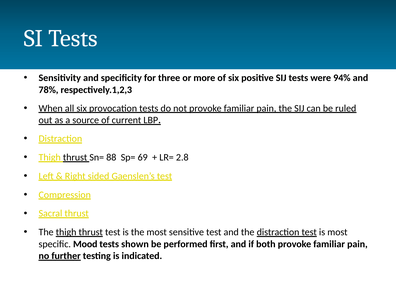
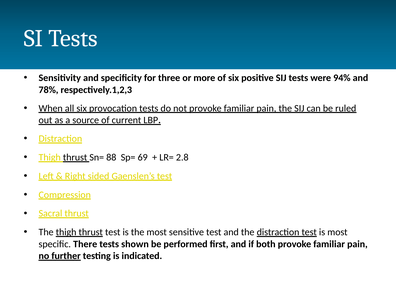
Mood: Mood -> There (85, 244)
